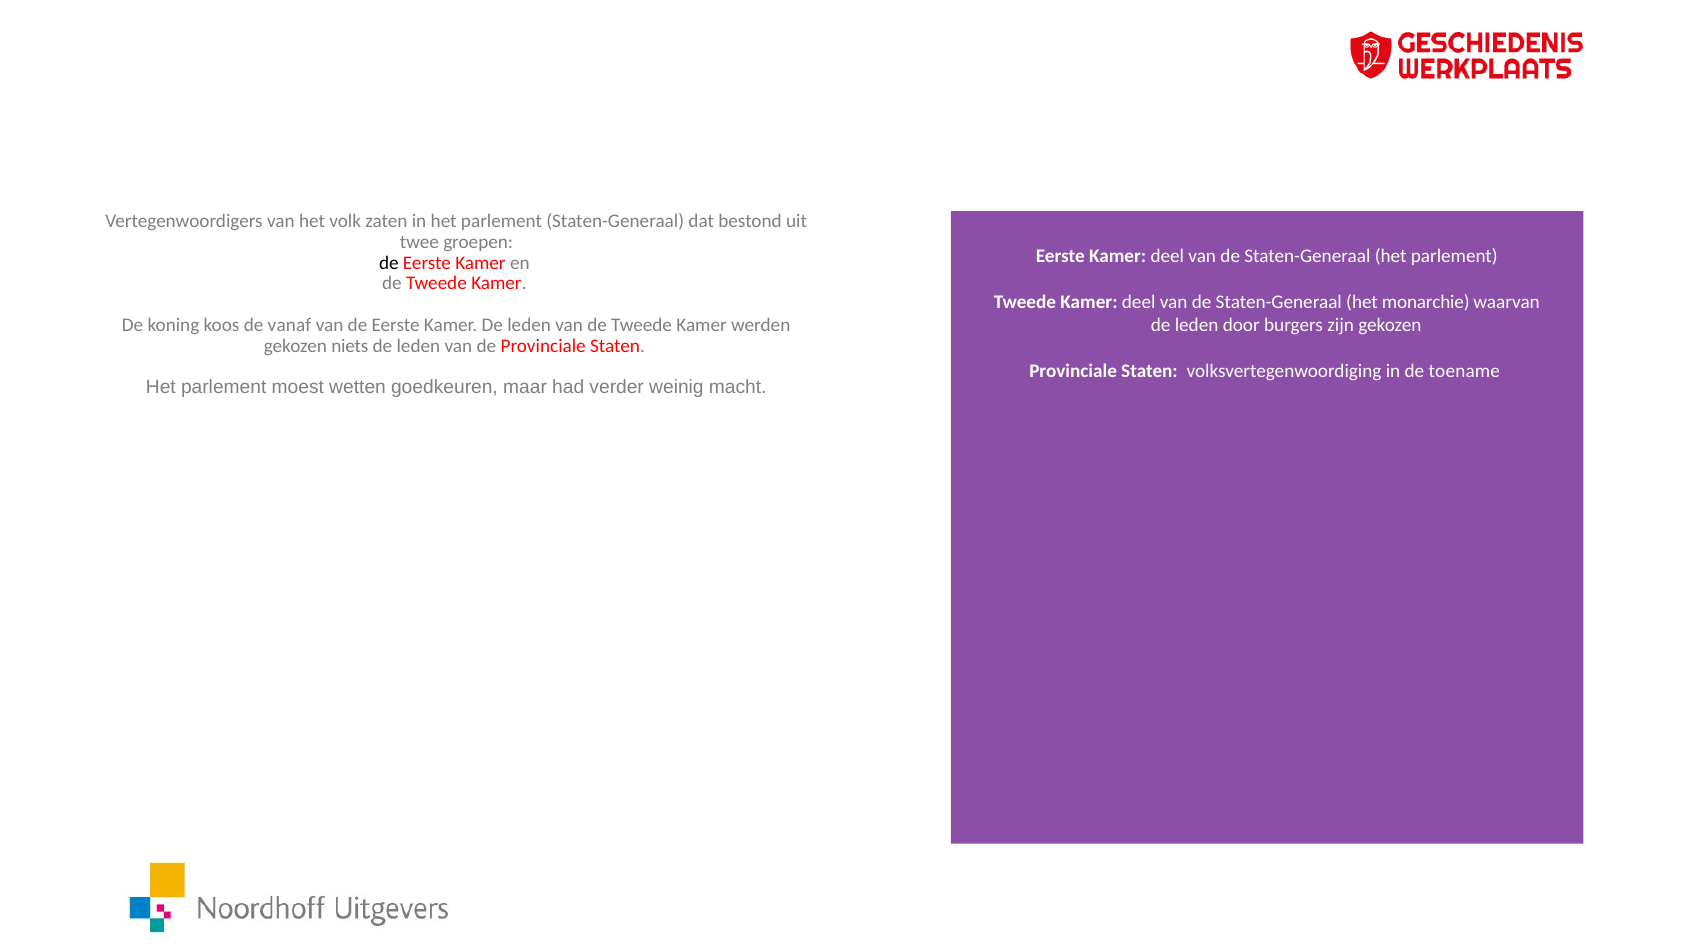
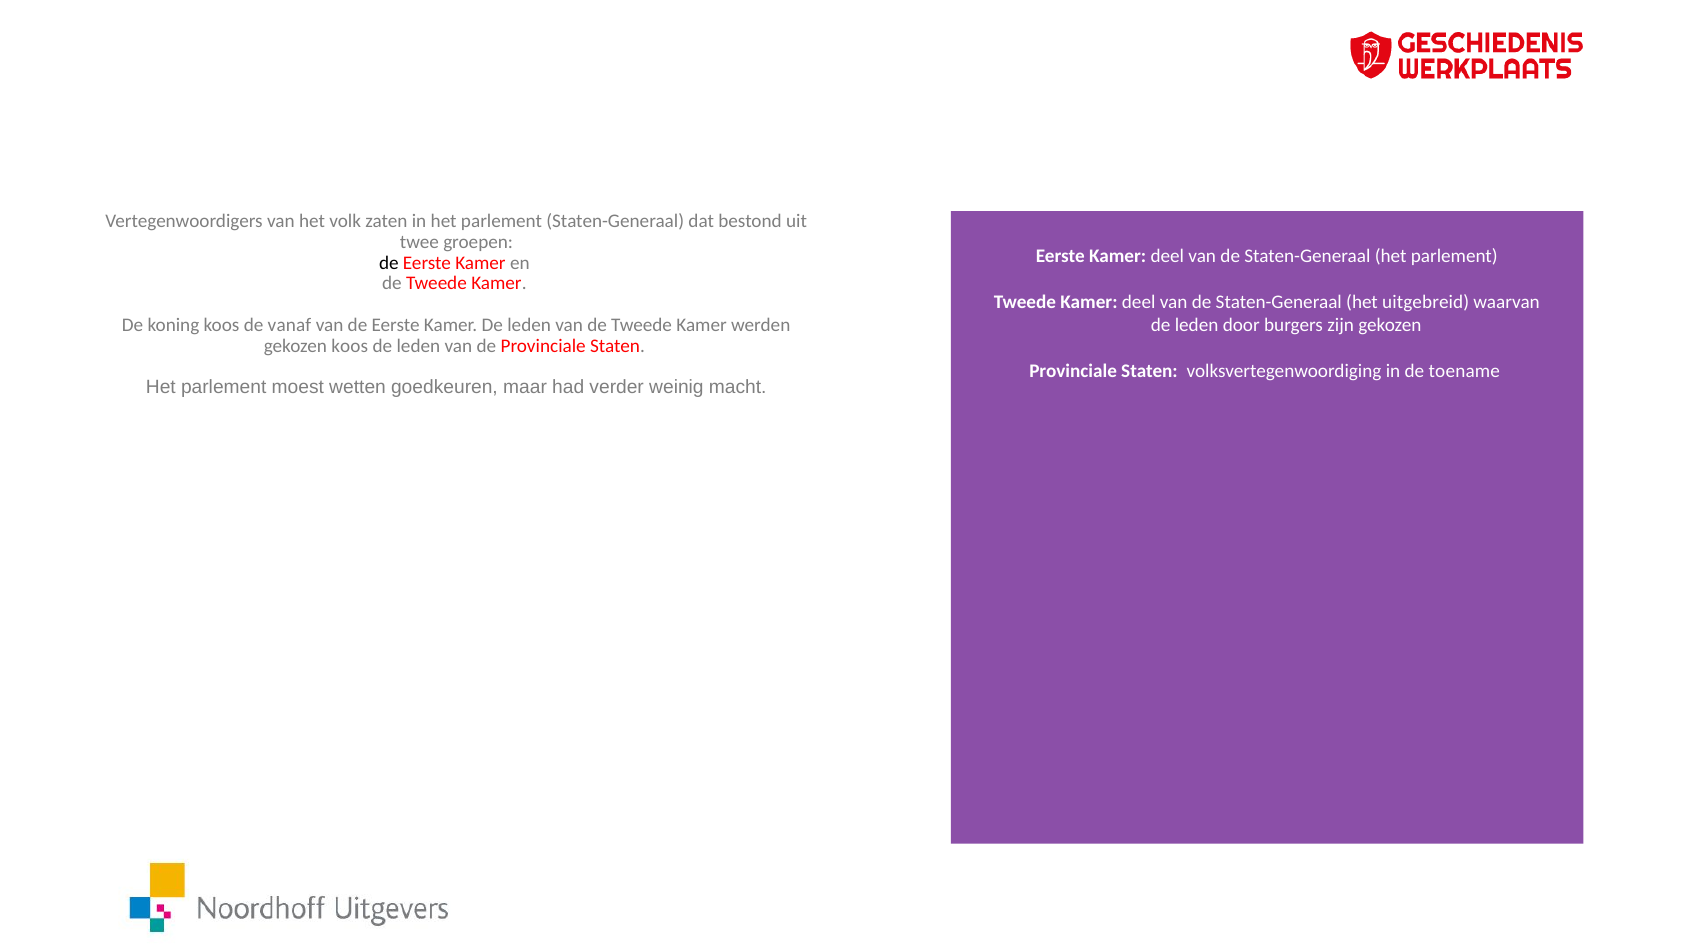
monarchie: monarchie -> uitgebreid (1426, 302)
gekozen niets: niets -> koos (350, 346)
